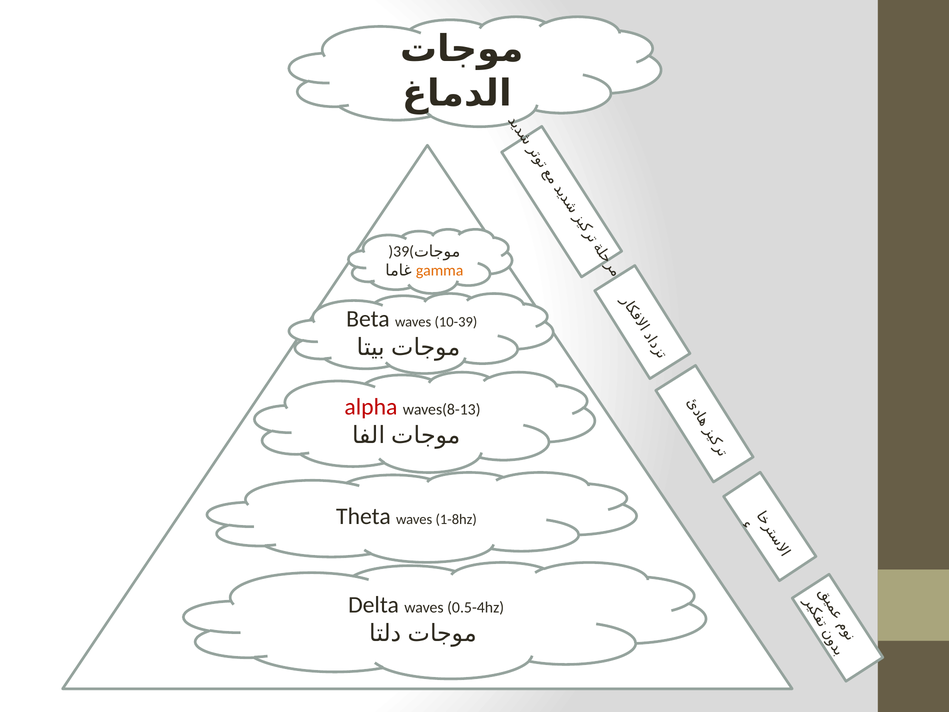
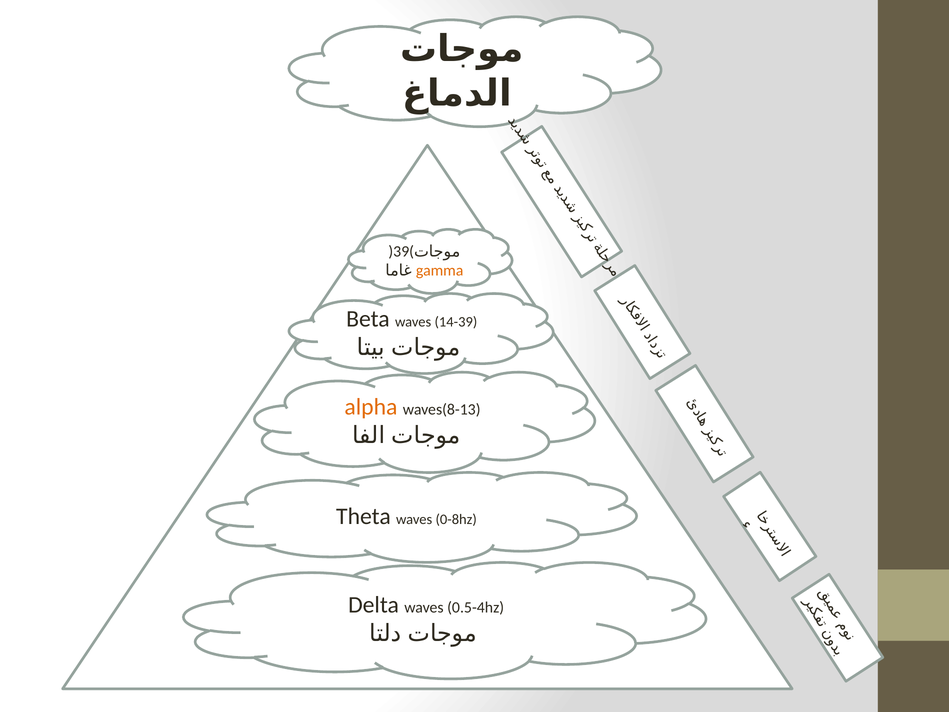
10-39: 10-39 -> 14-39 (456, 322)
alpha colour: red -> orange (371, 407)
1-8hz: 1-8hz -> 0-8hz (456, 520)
